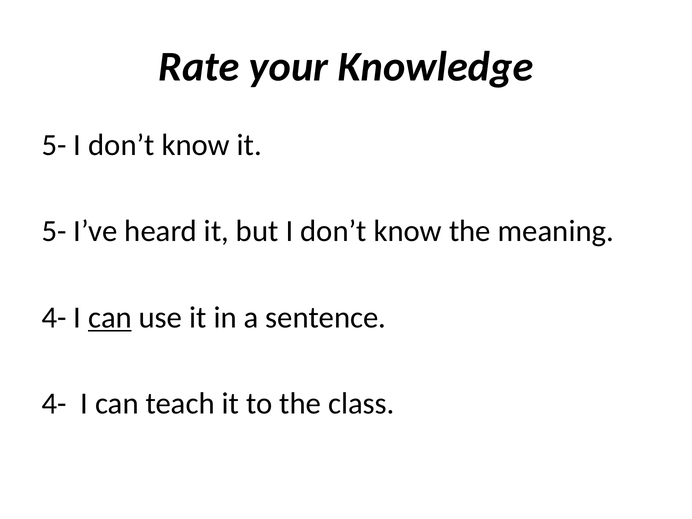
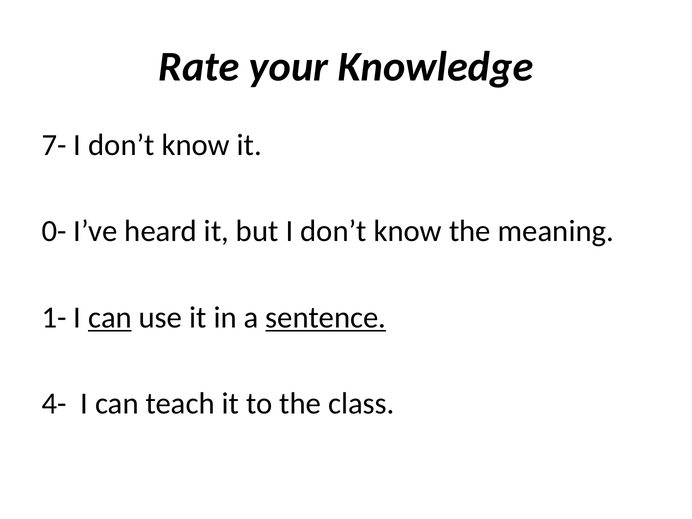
5-: 5- -> 7- (54, 145)
5-: 5- -> 0- (54, 231)
4-: 4- -> 1- (54, 317)
sentence underline: none -> present (326, 317)
